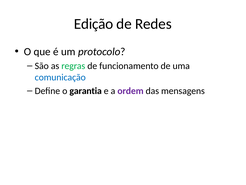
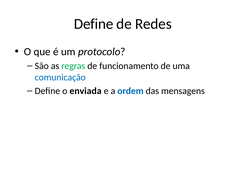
Edição: Edição -> Define (94, 24)
garantia: garantia -> enviada (86, 91)
ordem colour: purple -> blue (130, 91)
